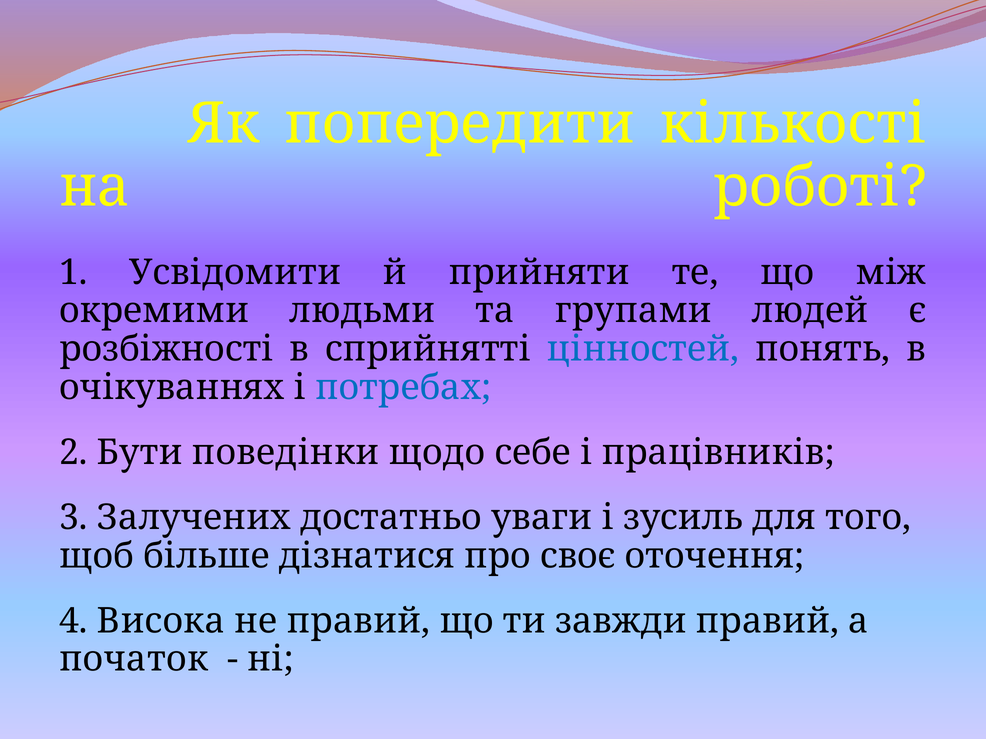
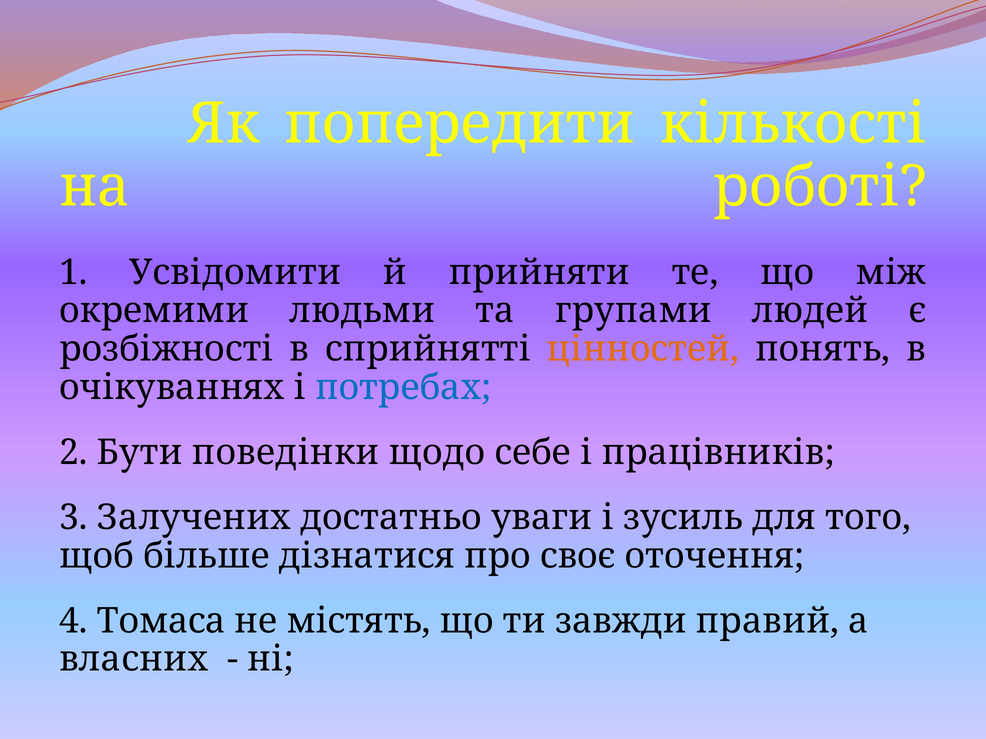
цінностей colour: blue -> orange (643, 349)
Висока: Висока -> Томаса (161, 621)
не правий: правий -> містять (359, 621)
початок: початок -> власних (134, 660)
